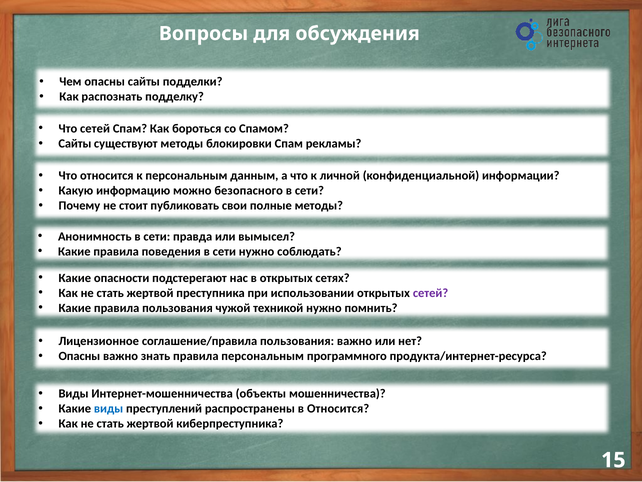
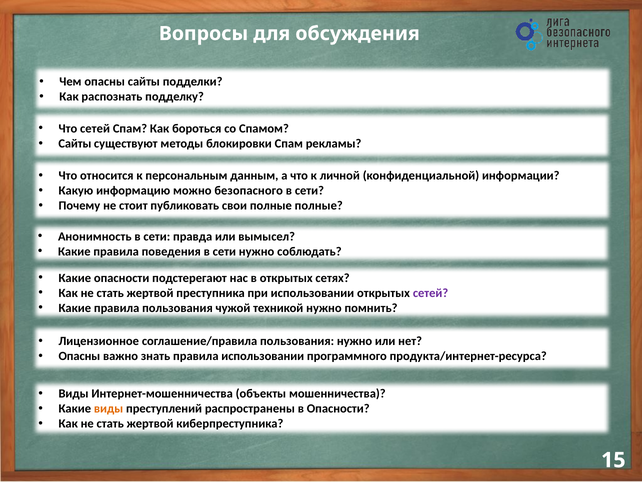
полные методы: методы -> полные (319, 206)
пользования важно: важно -> нужно (355, 341)
правила персональным: персональным -> использовании (263, 356)
виды colour: blue -> orange (109, 408)
в Относится: Относится -> Опасности (338, 408)
